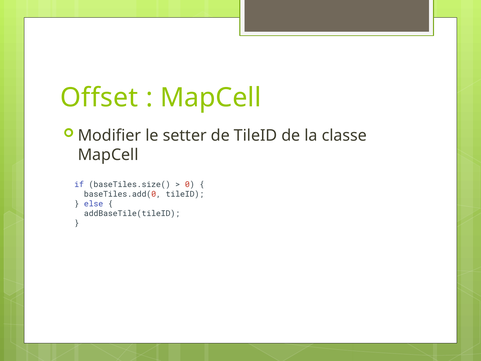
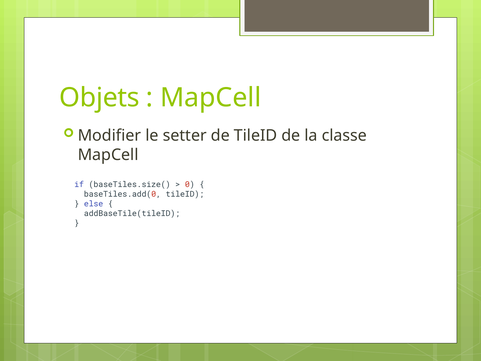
Offset: Offset -> Objets (100, 98)
